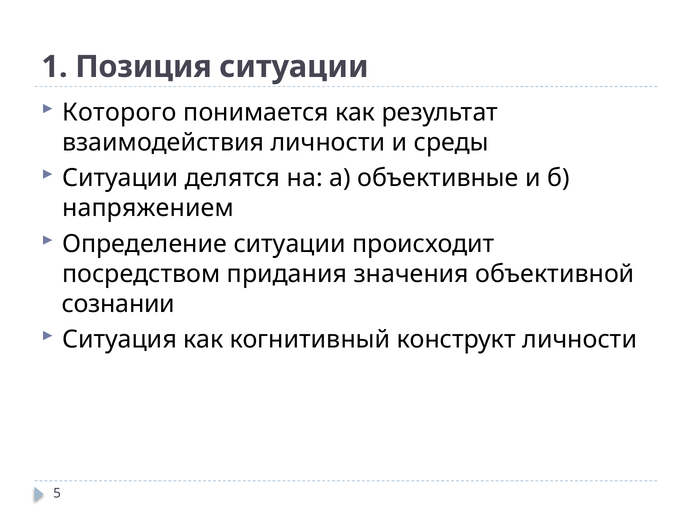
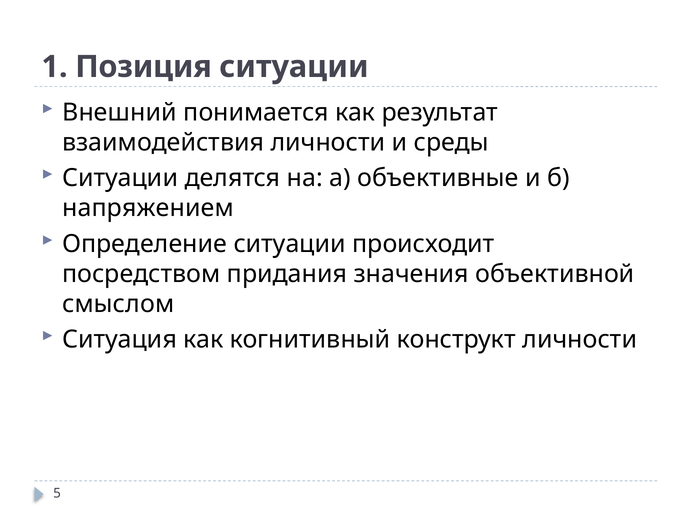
Которого: Которого -> Внешний (119, 112)
сознании: сознании -> смыслом (118, 304)
